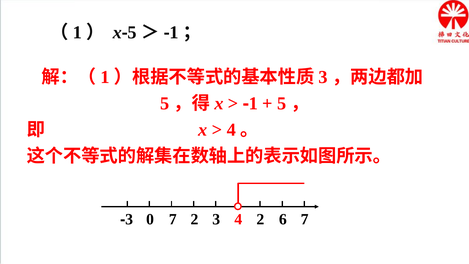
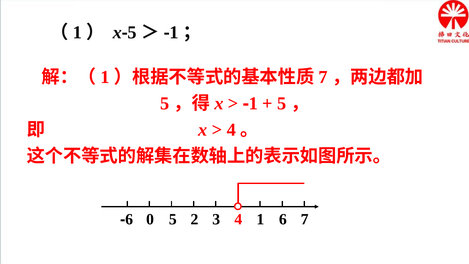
3: 3 -> 7 (323, 77)
3: 3 -> 6 (129, 219)
0 7: 7 -> 5 (173, 219)
4 2: 2 -> 1 (260, 219)
